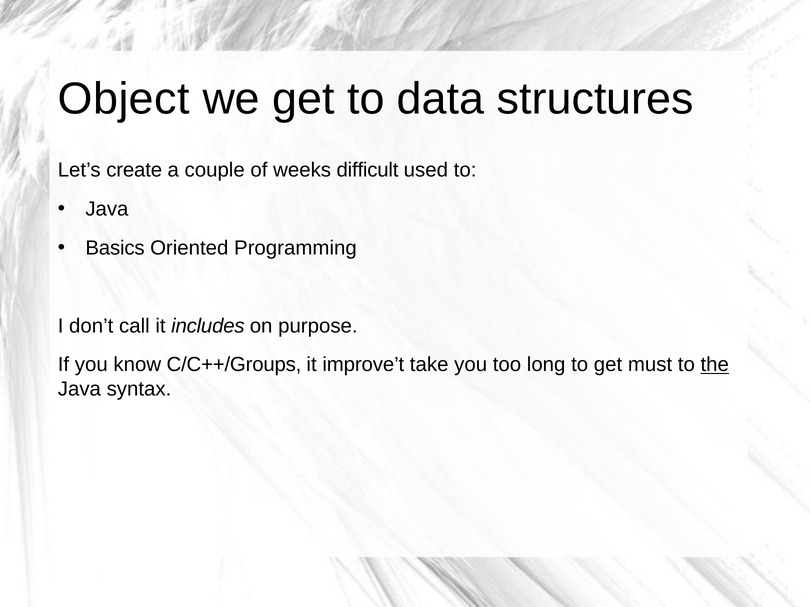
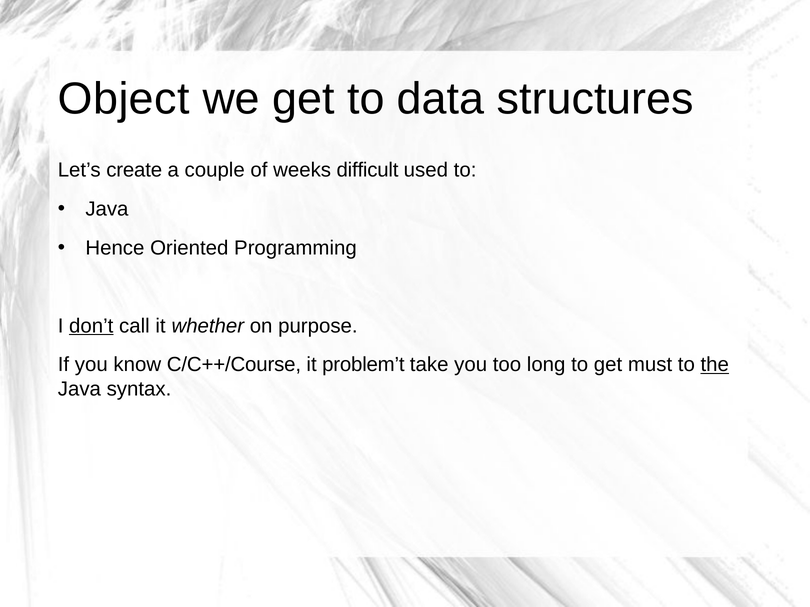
Basics: Basics -> Hence (115, 248)
don’t underline: none -> present (91, 326)
includes: includes -> whether (208, 326)
C/C++/Groups: C/C++/Groups -> C/C++/Course (234, 365)
improve’t: improve’t -> problem’t (363, 365)
